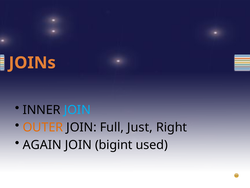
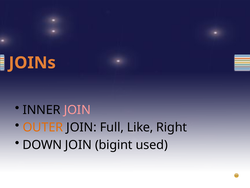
JOIN colour: light blue -> pink (77, 110)
Just: Just -> Like (140, 127)
AGAIN: AGAIN -> DOWN (42, 145)
